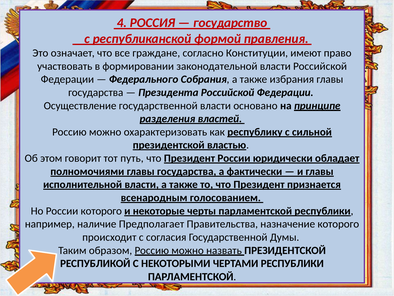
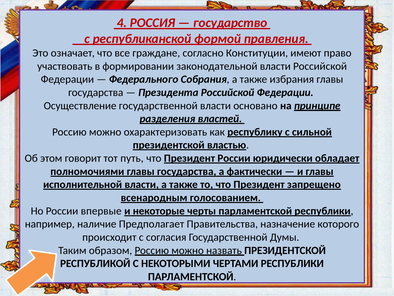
признается: признается -> запрещено (314, 184)
России которого: которого -> впервые (101, 211)
